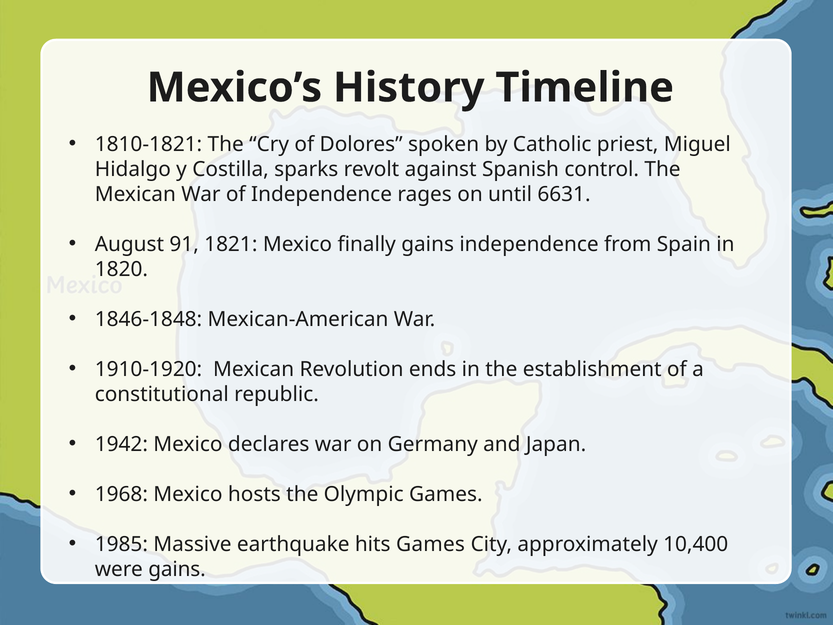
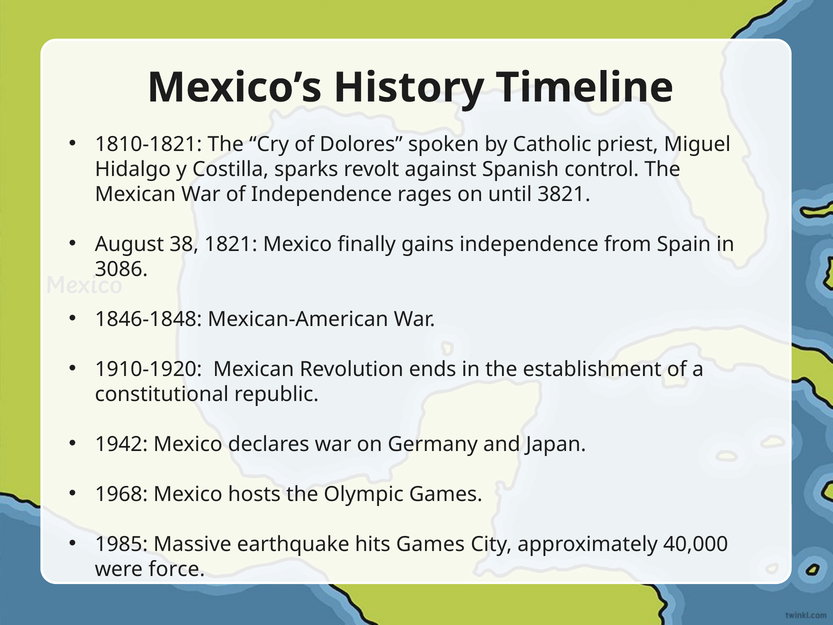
6631: 6631 -> 3821 (564, 194)
91: 91 -> 38 (184, 244)
1820: 1820 -> 3086 (121, 269)
10,400: 10,400 -> 40,000 (696, 544)
were gains: gains -> force (177, 569)
